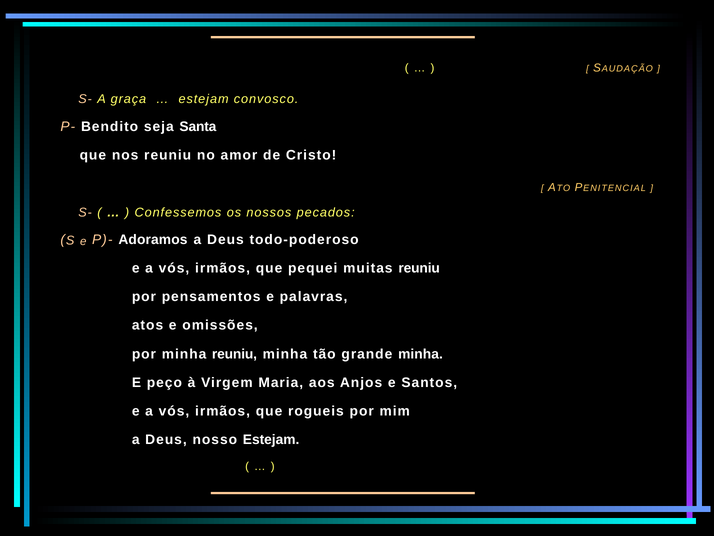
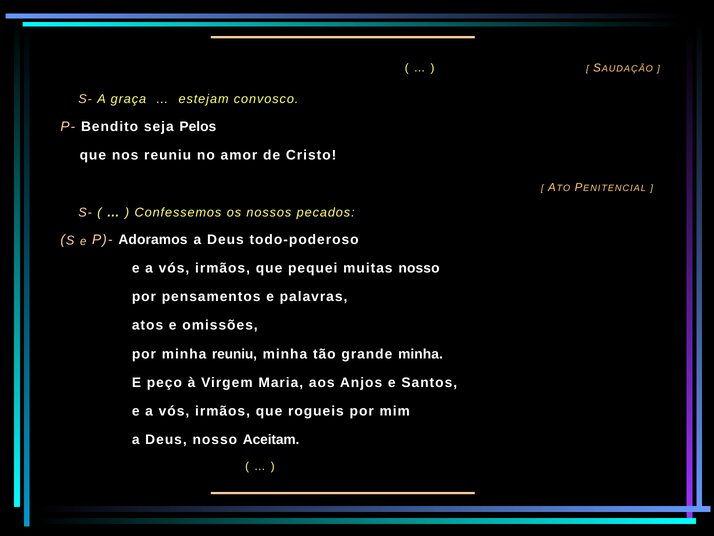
Santa: Santa -> Pelos (198, 126)
muitas reuniu: reuniu -> nosso (419, 268)
nosso Estejam: Estejam -> Aceitam (271, 439)
